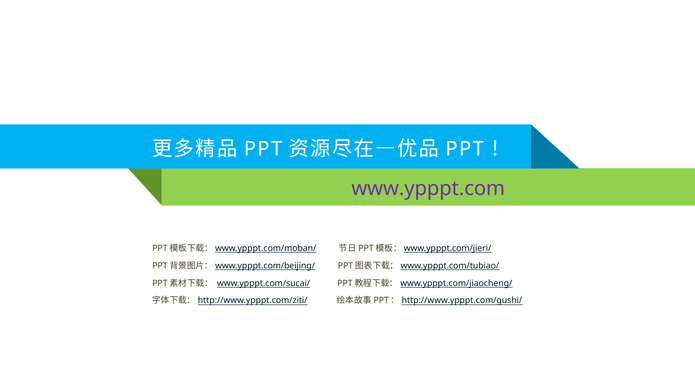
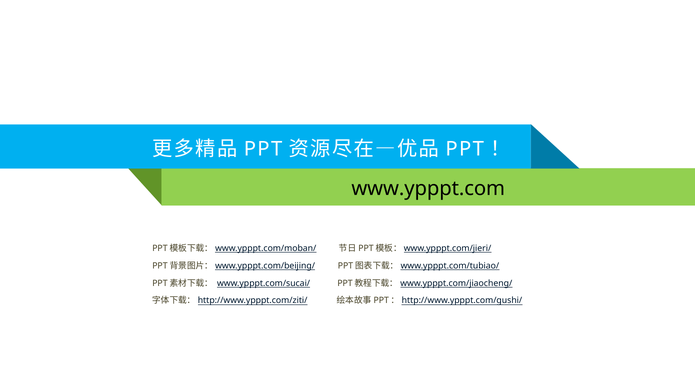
www.ypppt.com colour: purple -> black (428, 188)
